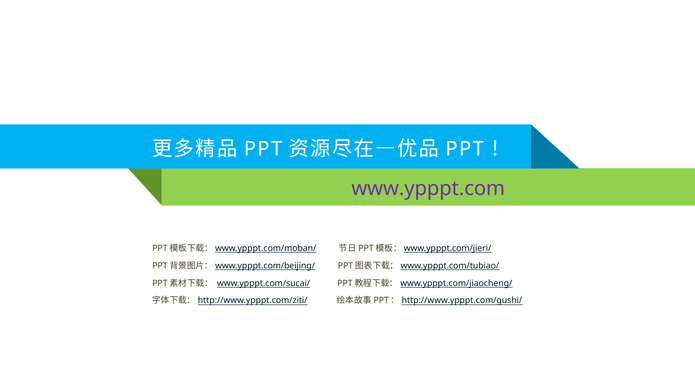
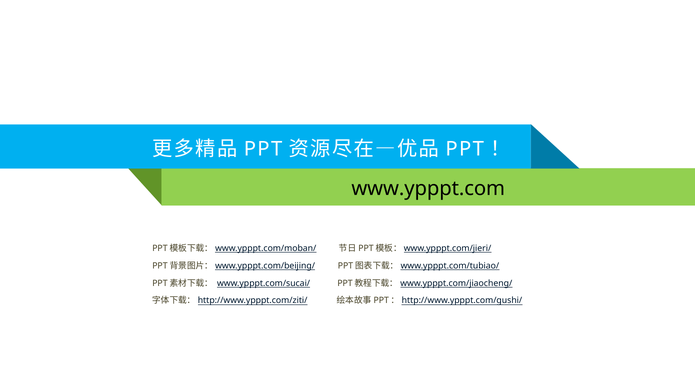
www.ypppt.com colour: purple -> black (428, 188)
